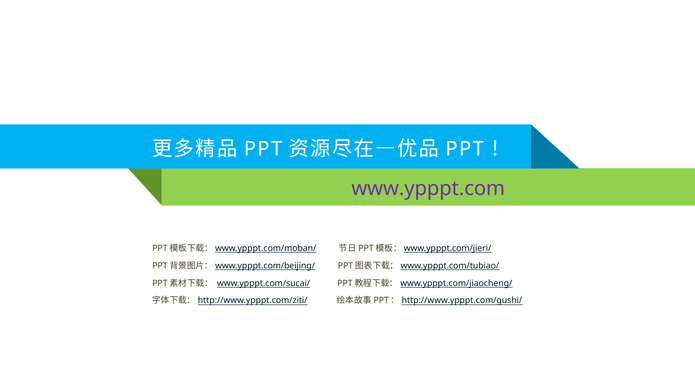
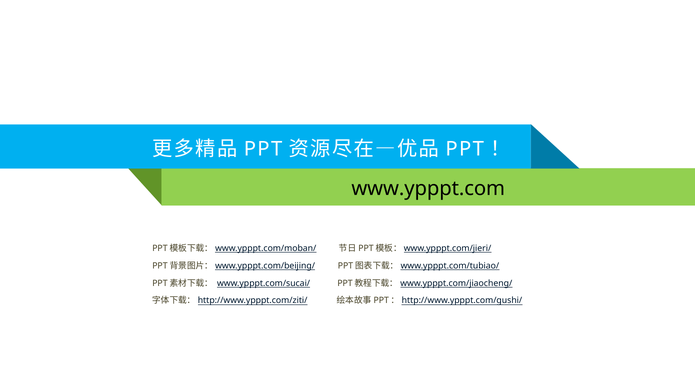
www.ypppt.com colour: purple -> black (428, 188)
